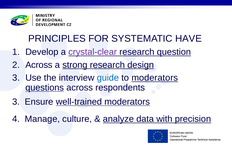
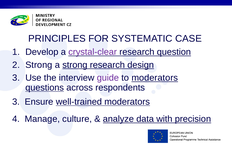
HAVE: HAVE -> CASE (188, 39)
Across: Across -> Strong (39, 65)
guide colour: blue -> purple (108, 78)
